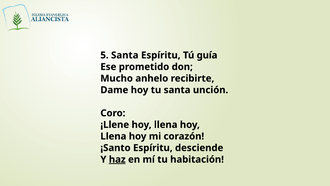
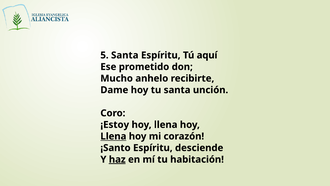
guía: guía -> aquí (207, 55)
¡Llene: ¡Llene -> ¡Estoy (115, 124)
Llena underline: none -> present (113, 136)
